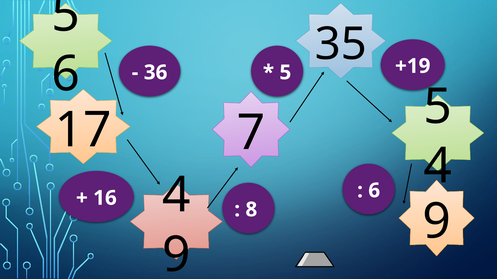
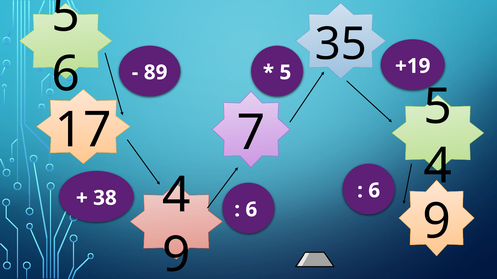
36: 36 -> 89 (156, 73)
16: 16 -> 38 (105, 198)
8: 8 -> 6 (251, 210)
